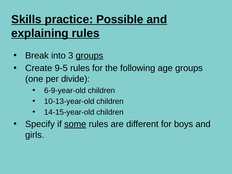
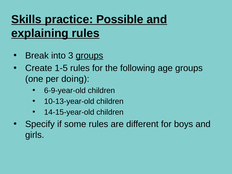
9-5: 9-5 -> 1-5 (61, 68)
divide: divide -> doing (75, 79)
some underline: present -> none (75, 124)
